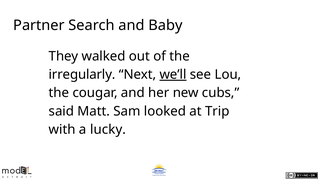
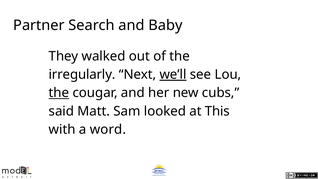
the underline: none -> present (59, 93)
Trip: Trip -> This (217, 111)
lucky: lucky -> word (108, 129)
